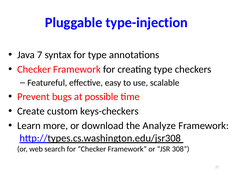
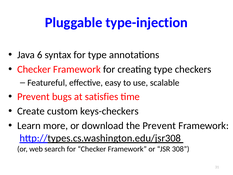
7: 7 -> 6 (40, 55)
possible: possible -> satisfies (102, 96)
the Analyze: Analyze -> Prevent (159, 126)
